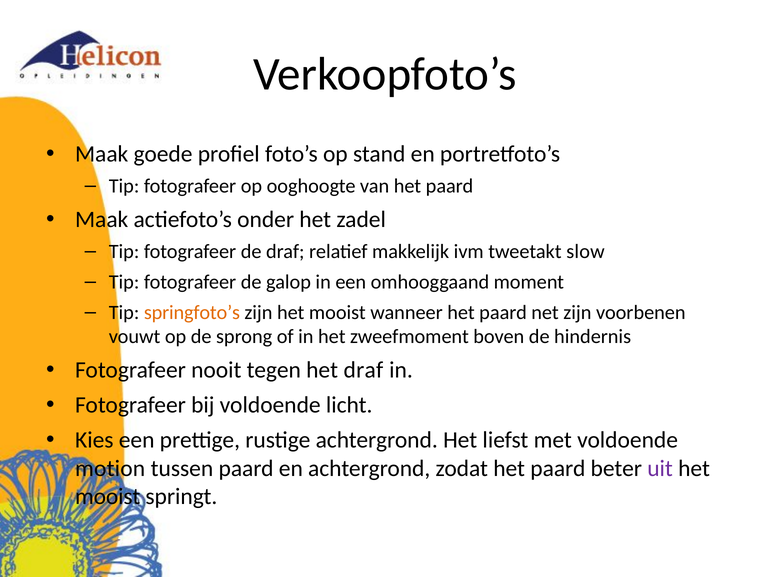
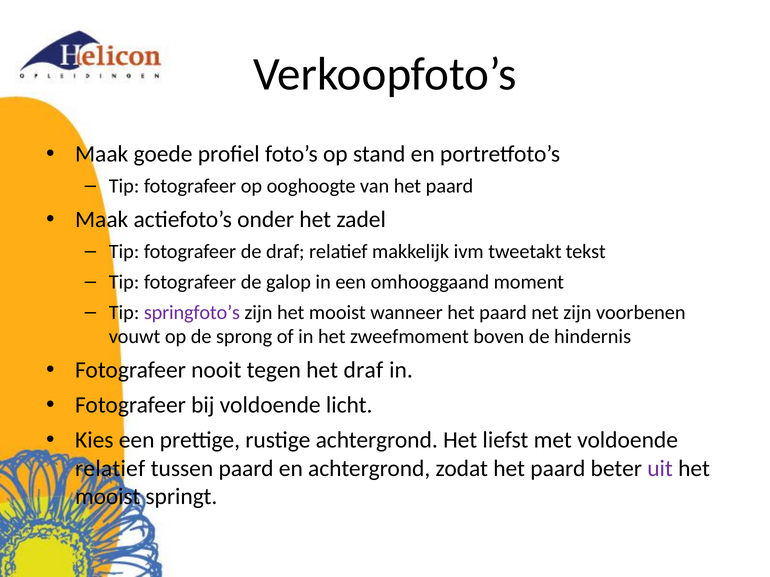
slow: slow -> tekst (586, 252)
springfoto’s colour: orange -> purple (192, 313)
motion: motion -> relatief (110, 469)
